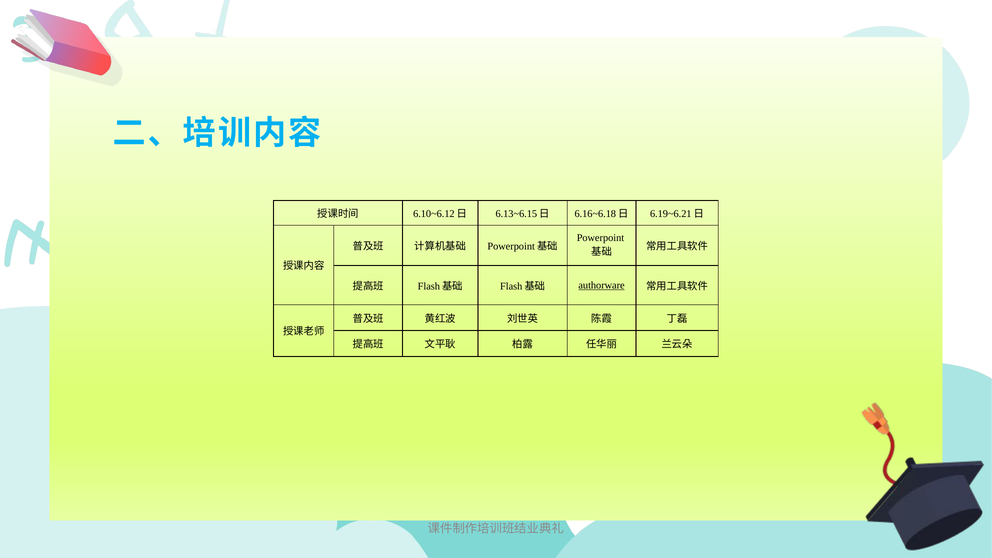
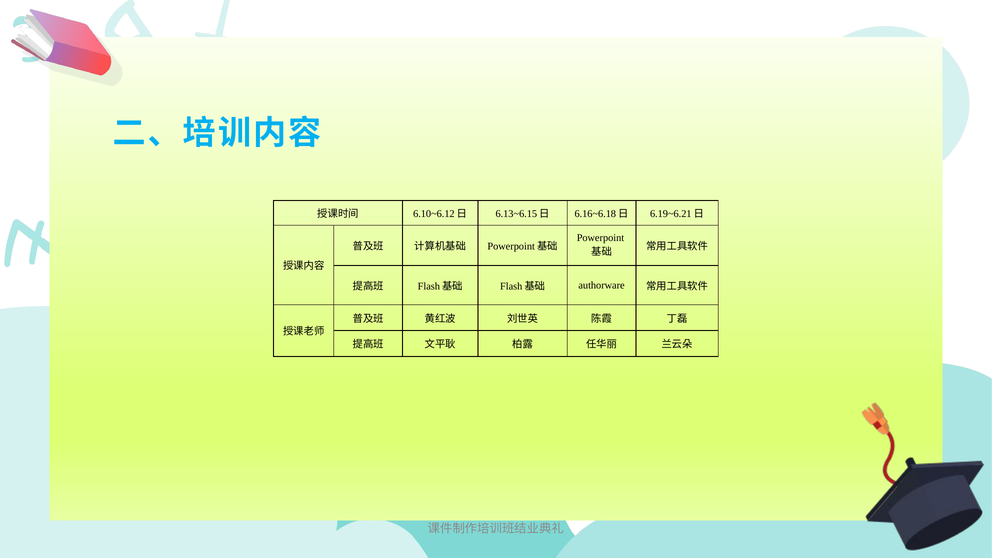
authorware underline: present -> none (602, 285)
